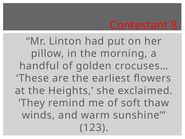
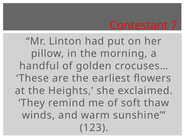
8: 8 -> 7 (174, 25)
